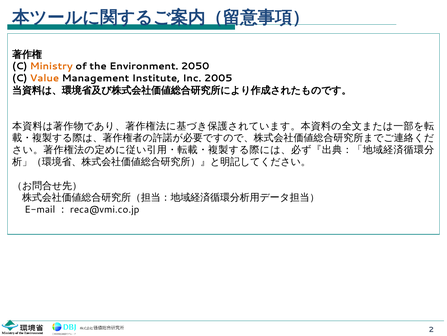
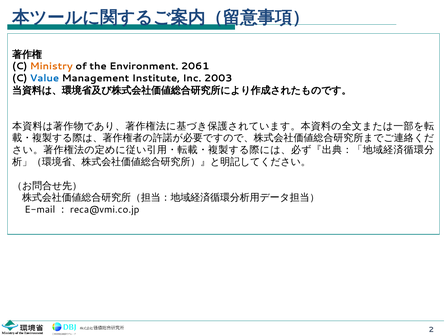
2050: 2050 -> 2061 (195, 66)
Value colour: orange -> blue (44, 78)
2005: 2005 -> 2003 (218, 78)
